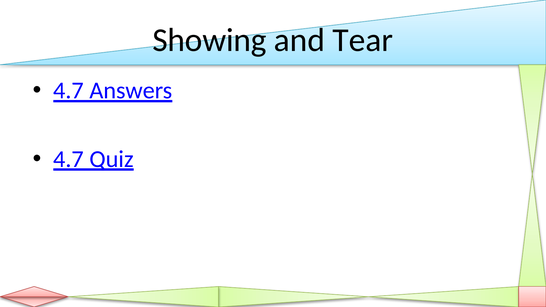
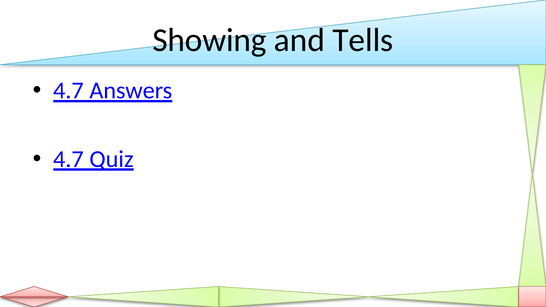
Tear: Tear -> Tells (363, 40)
